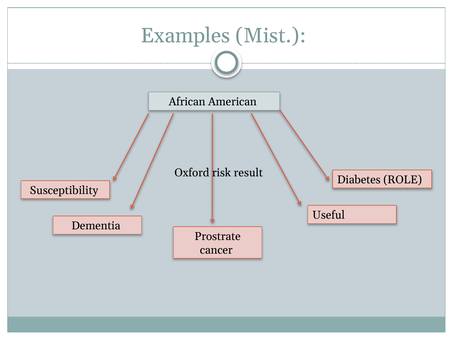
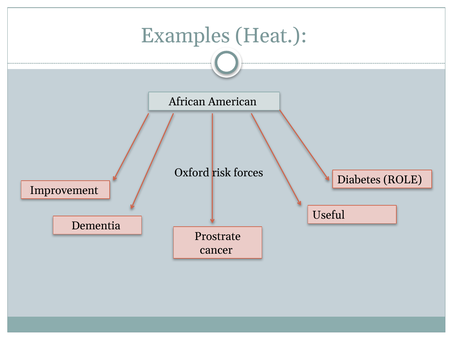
Mist: Mist -> Heat (271, 36)
result: result -> forces (248, 173)
Susceptibility: Susceptibility -> Improvement (64, 190)
